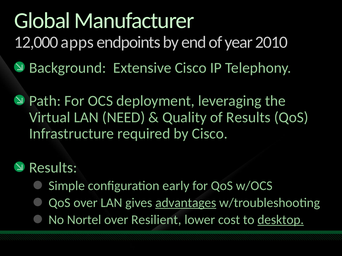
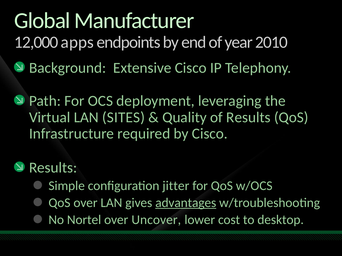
NEED: NEED -> SITES (124, 118)
early: early -> jitter (176, 186)
Resilient: Resilient -> Uncover (156, 220)
desktop underline: present -> none (281, 220)
